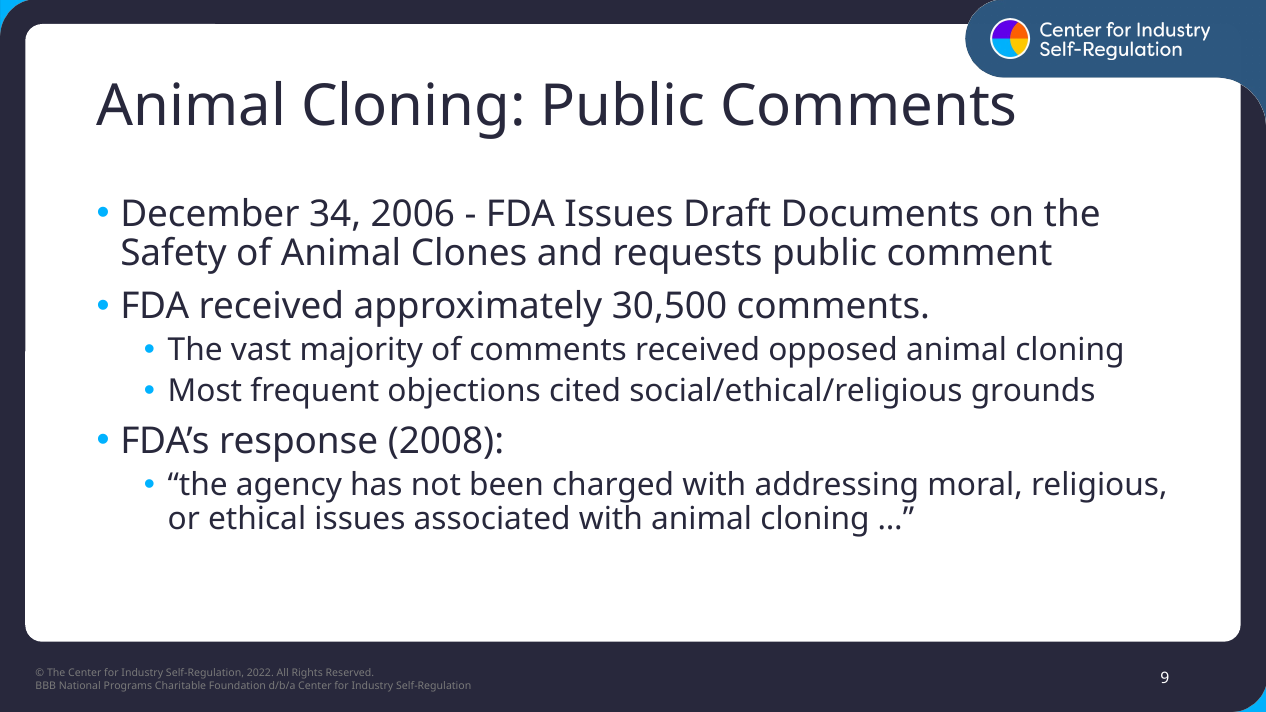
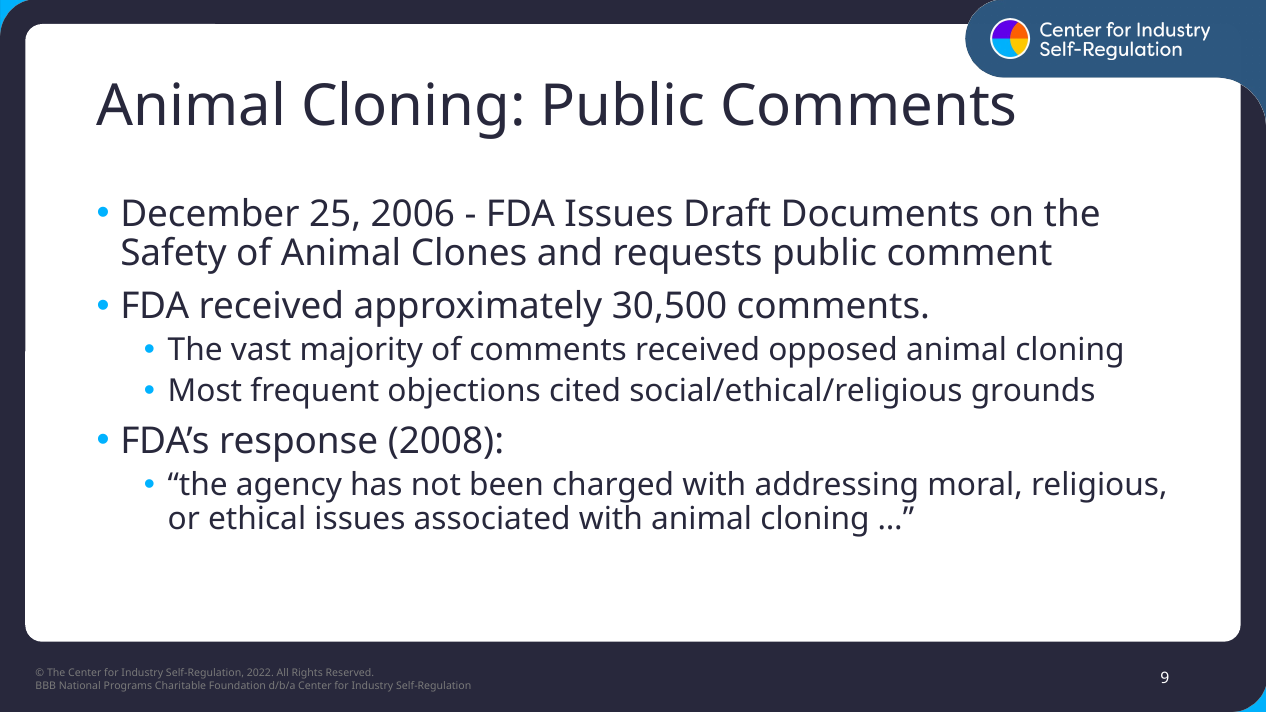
34: 34 -> 25 (335, 214)
